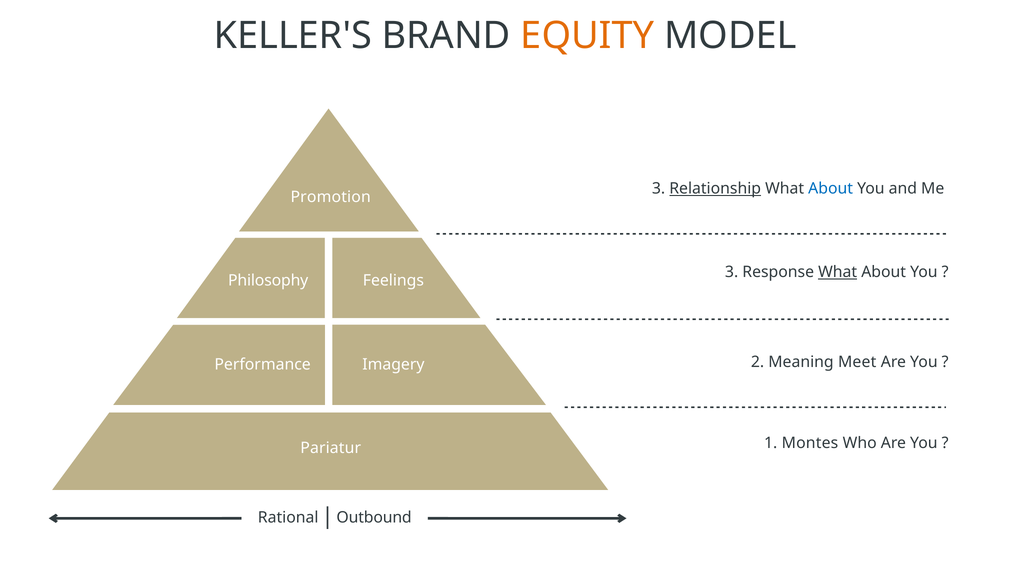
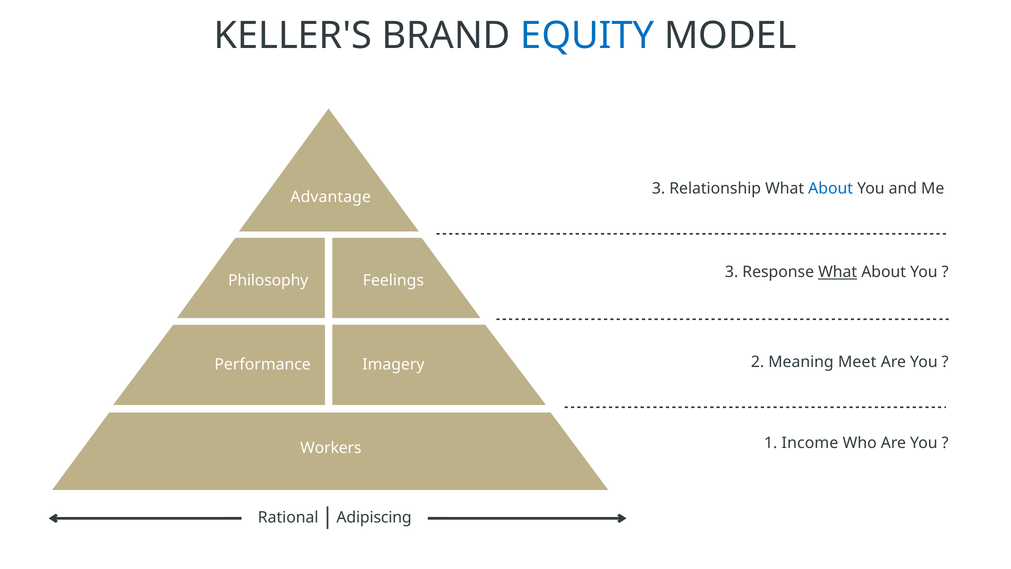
EQUITY colour: orange -> blue (587, 36)
Relationship underline: present -> none (715, 189)
Promotion: Promotion -> Advantage (331, 197)
Pariatur: Pariatur -> Workers (331, 448)
Montes: Montes -> Income (810, 443)
Outbound: Outbound -> Adipiscing (374, 517)
